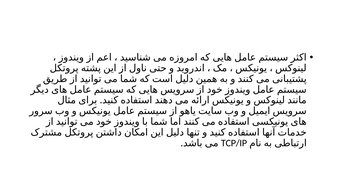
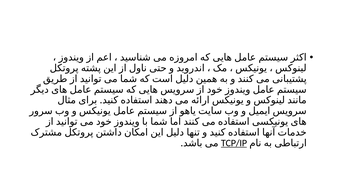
TCP/IP underline: none -> present (234, 143)
